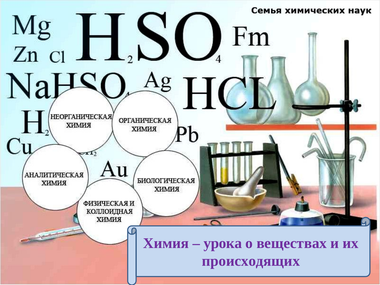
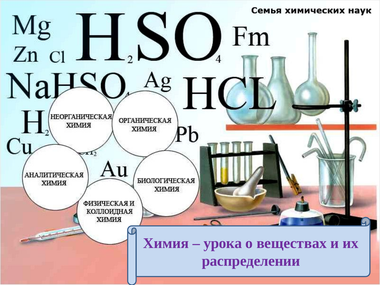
происходящих: происходящих -> распределении (251, 261)
